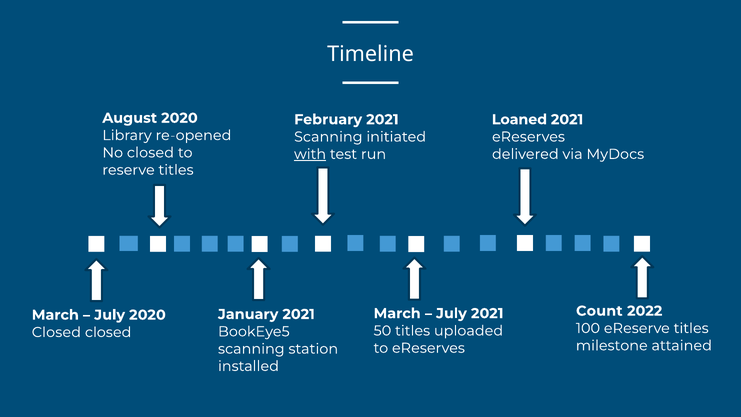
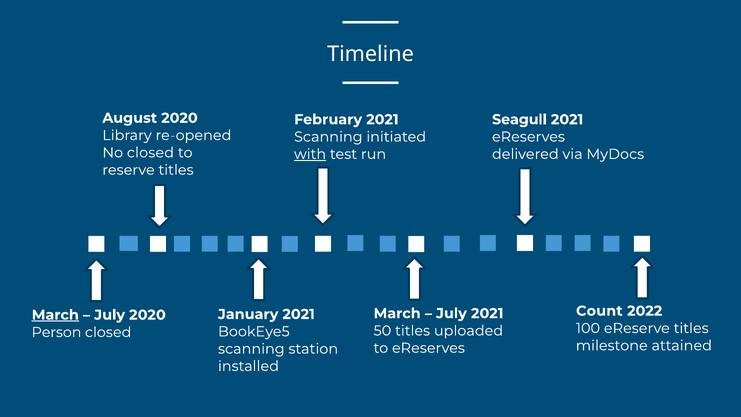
Loaned: Loaned -> Seagull (519, 119)
March underline: none -> present (55, 315)
Closed: Closed -> Person (57, 332)
